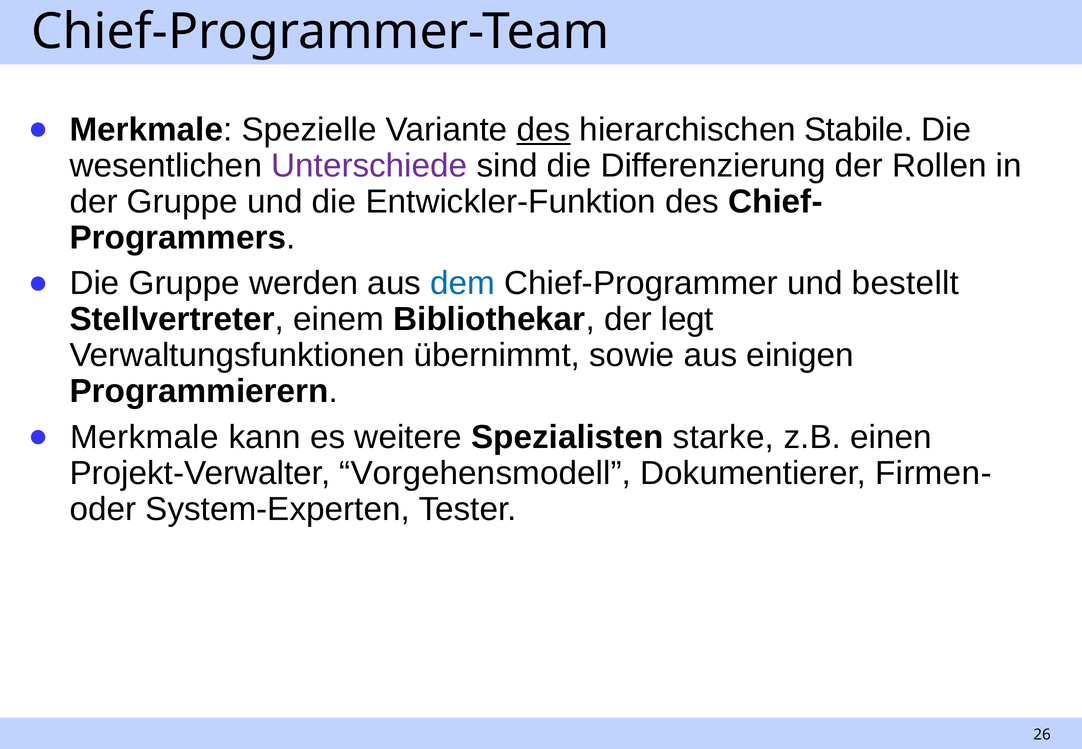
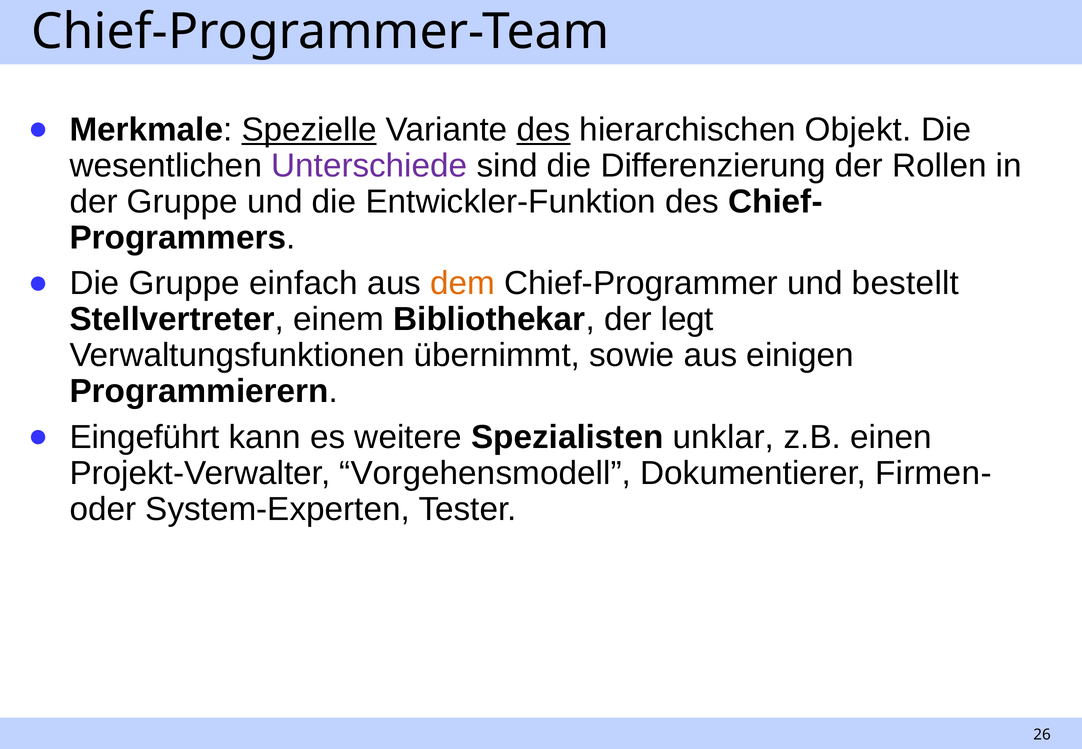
Spezielle underline: none -> present (309, 130)
Stabile: Stabile -> Objekt (858, 130)
werden: werden -> einfach (304, 284)
dem colour: blue -> orange (463, 284)
Merkmale: Merkmale -> Eingeführt (145, 437)
starke: starke -> unklar (723, 437)
